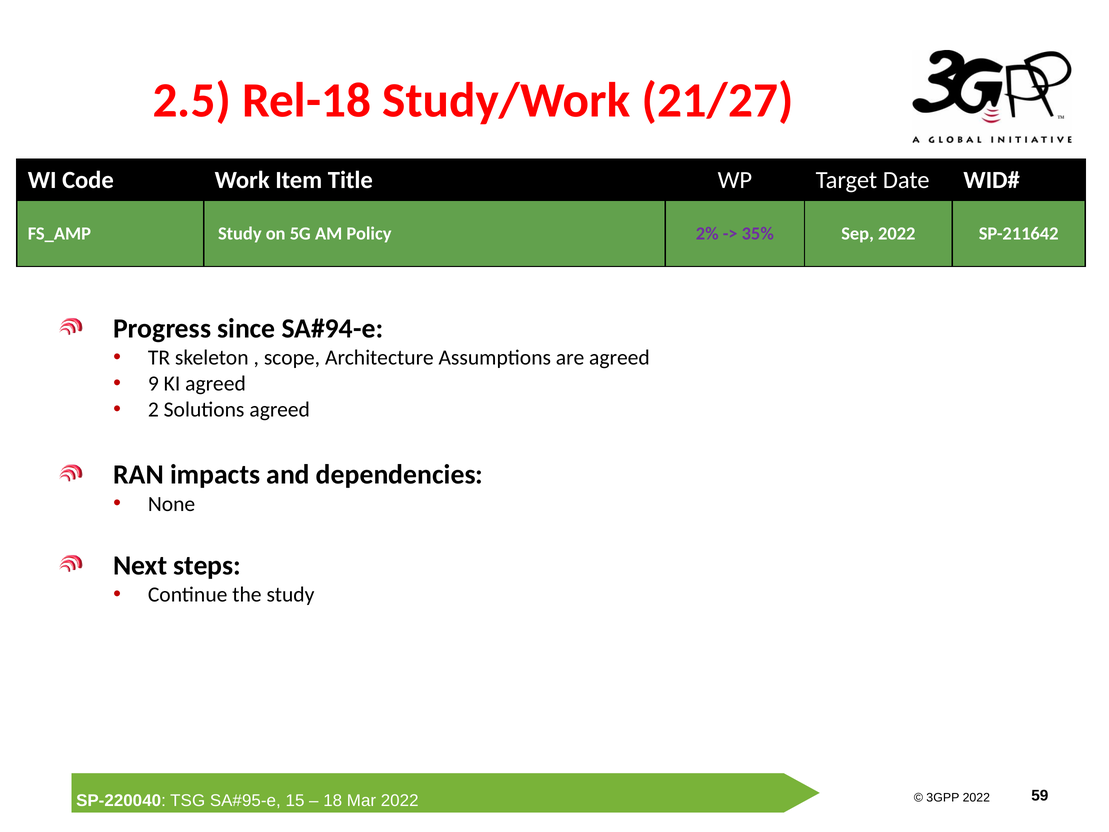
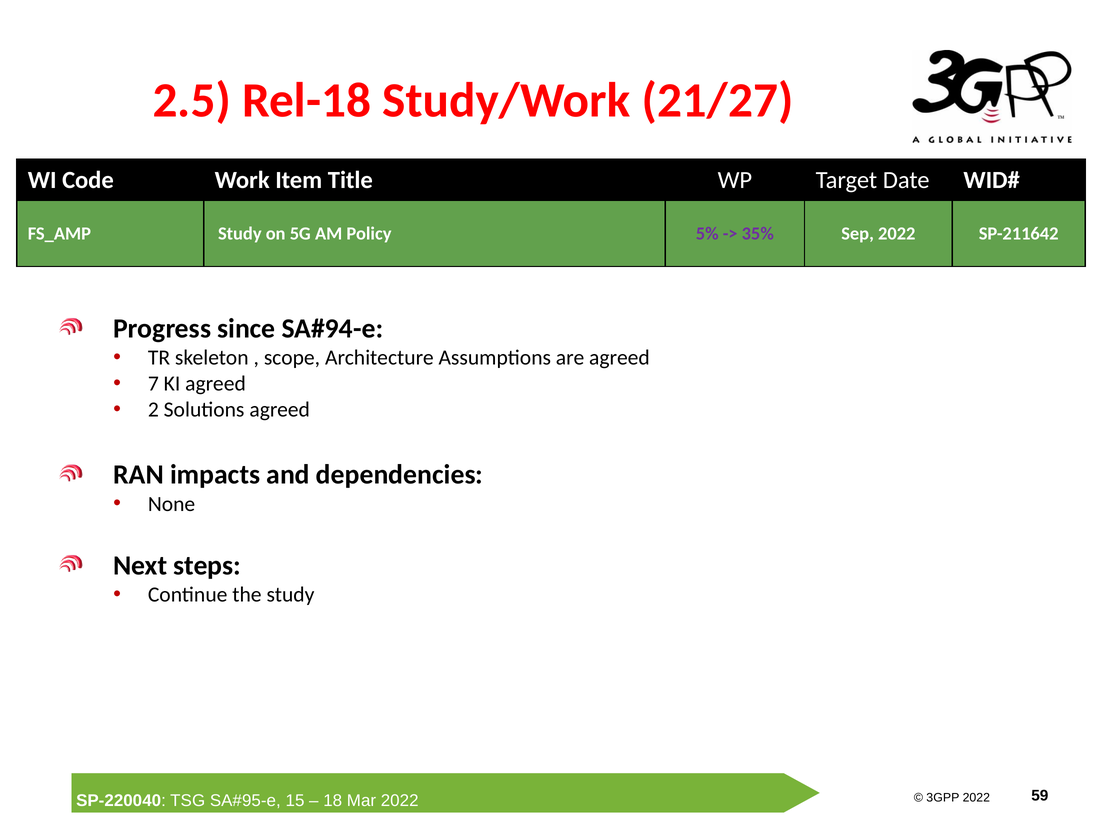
2%: 2% -> 5% (707, 234)
9: 9 -> 7 (153, 384)
